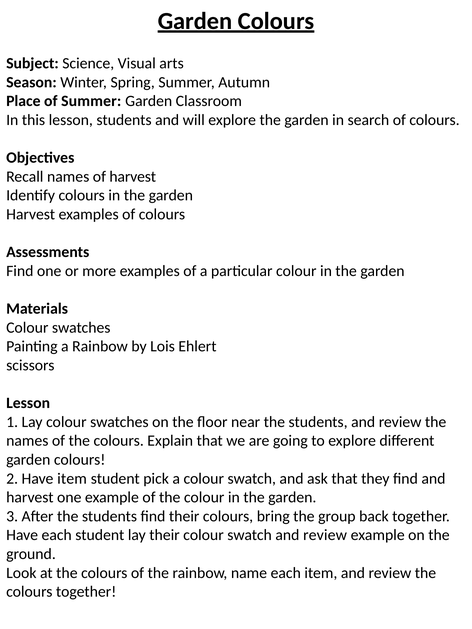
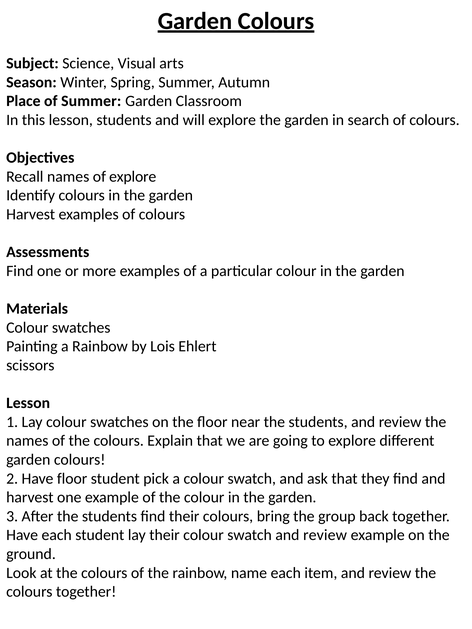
of harvest: harvest -> explore (133, 177)
Have item: item -> floor (72, 479)
